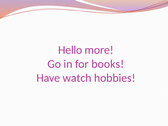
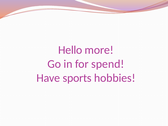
books: books -> spend (108, 64)
watch: watch -> sports (77, 78)
